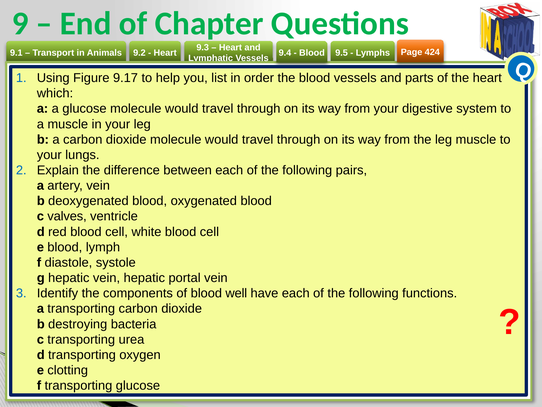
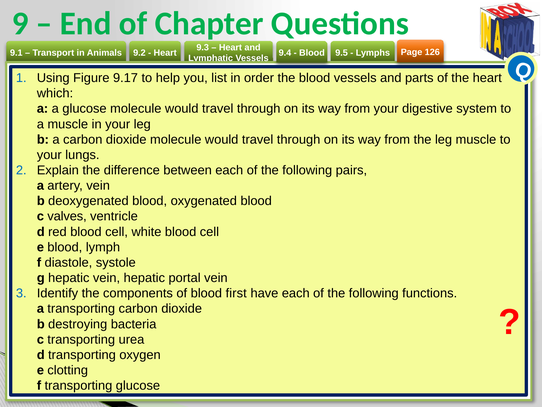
424: 424 -> 126 (432, 52)
well: well -> first (236, 293)
